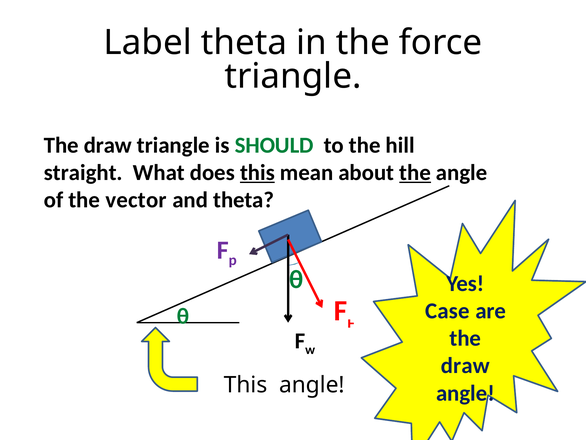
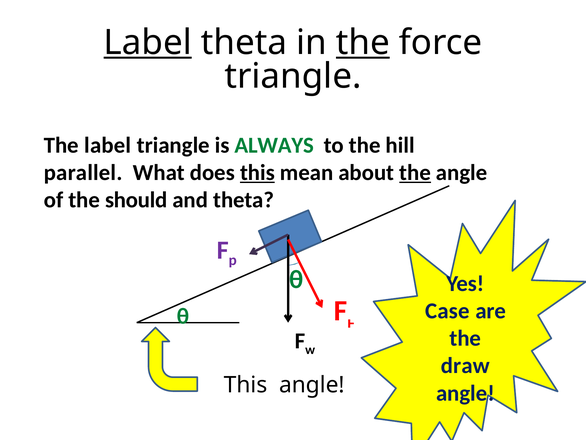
Label underline: none -> present (148, 43)
the underline: none -> present (363, 43)
draw: draw -> label (108, 145)
SHOULD: SHOULD -> ALWAYS (274, 145)
straight: straight -> parallel (83, 172)
vector: vector -> should (136, 200)
